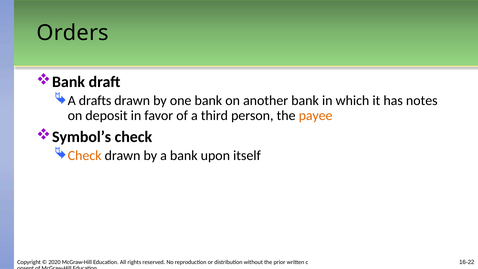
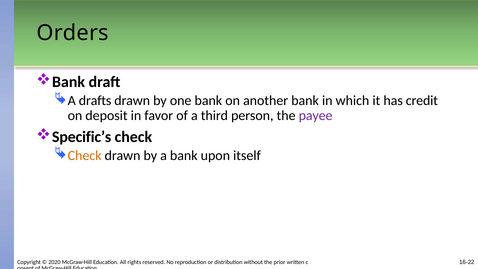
notes: notes -> credit (422, 101)
payee colour: orange -> purple (316, 116)
Symbol’s: Symbol’s -> Specific’s (82, 137)
